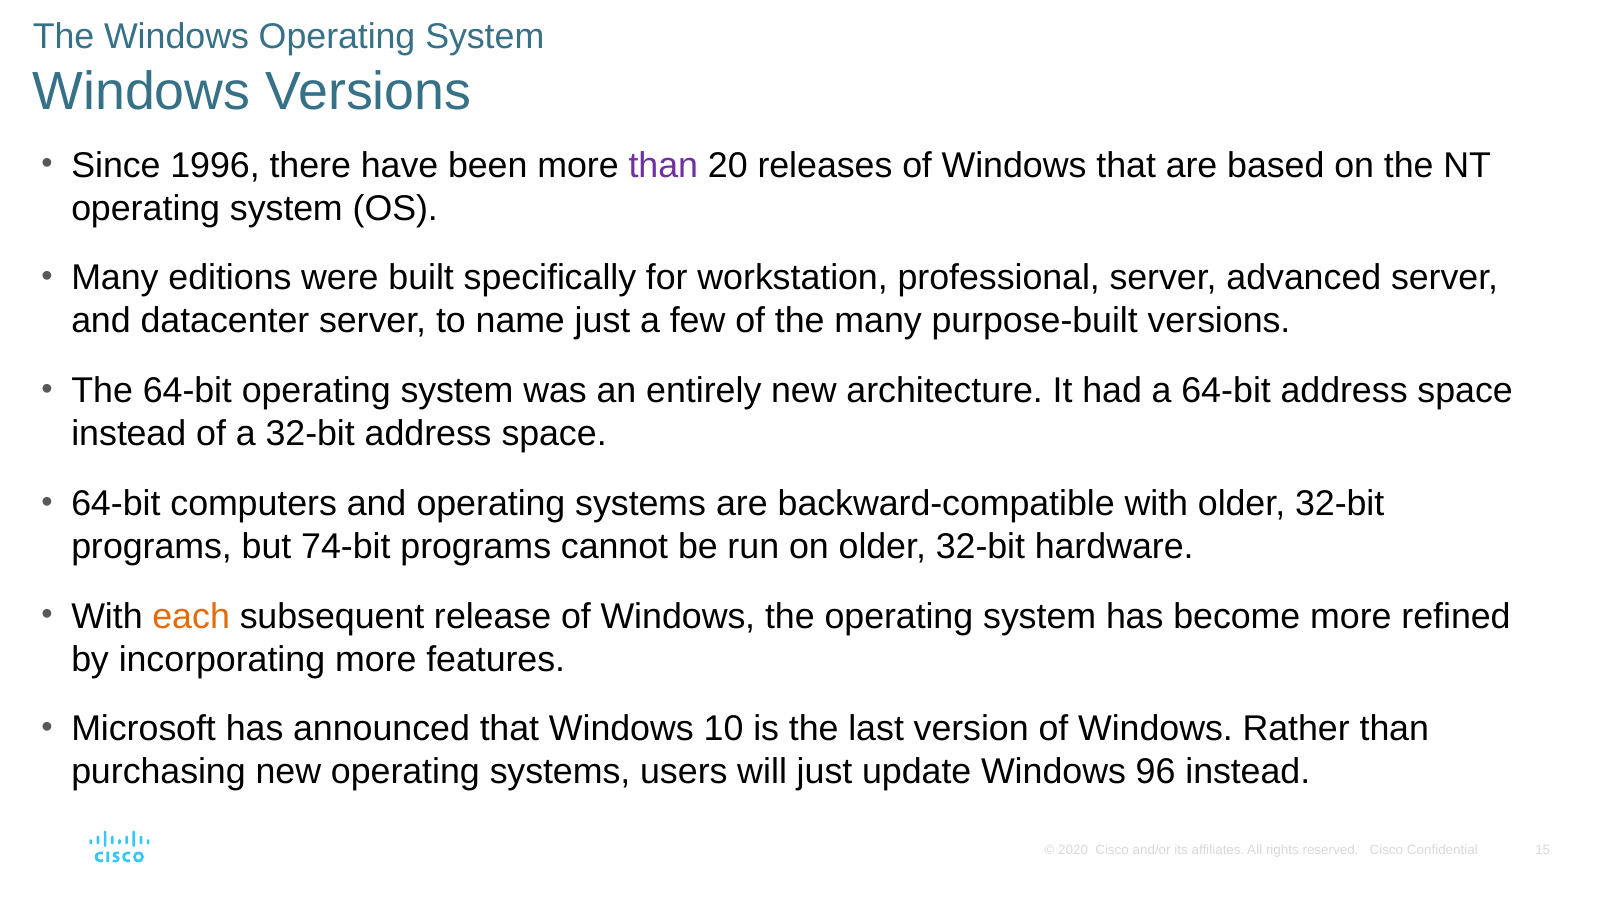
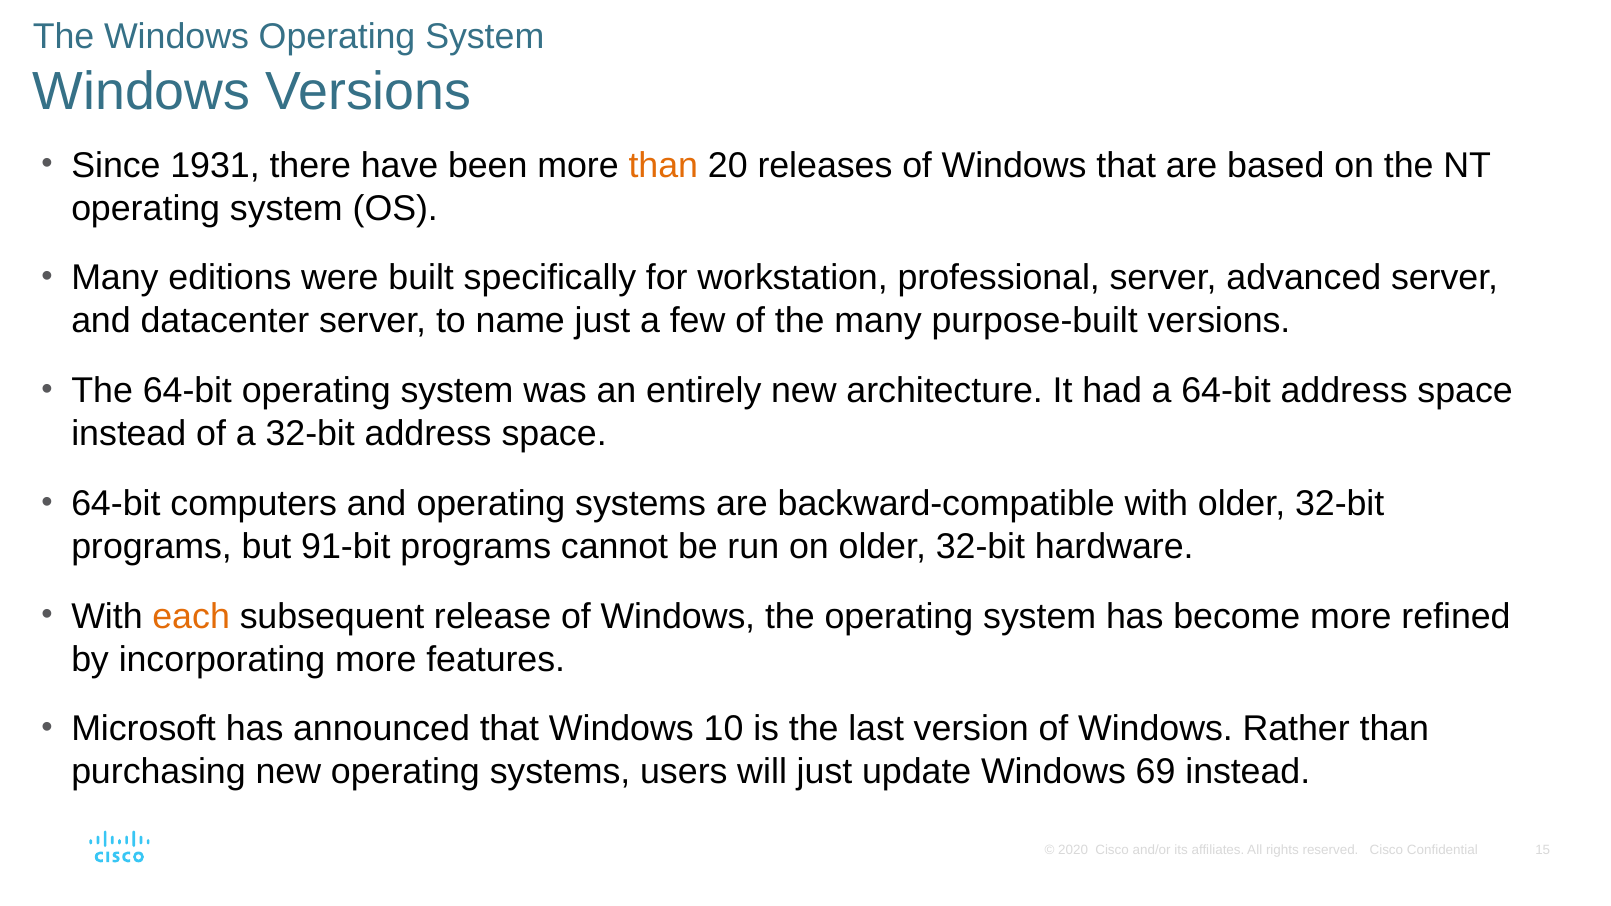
1996: 1996 -> 1931 (215, 165)
than colour: purple -> orange (663, 165)
74-bit: 74-bit -> 91-bit (346, 547)
96: 96 -> 69 (1156, 772)
